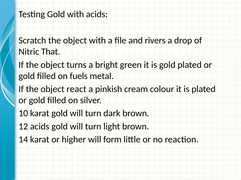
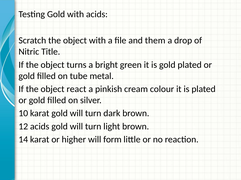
rivers: rivers -> them (155, 41)
That: That -> Title (51, 52)
fuels: fuels -> tube (79, 76)
